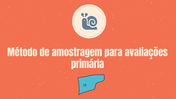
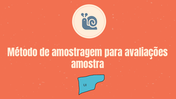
primária: primária -> amostra (88, 65)
